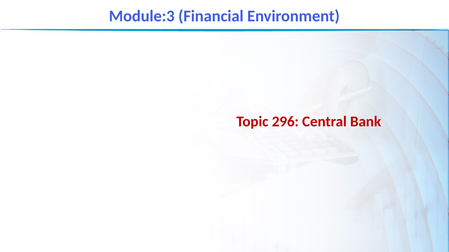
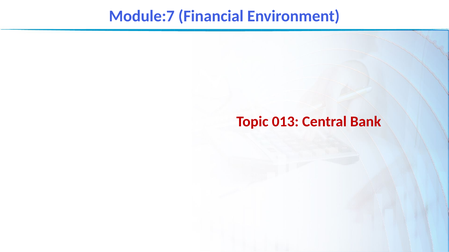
Module:3: Module:3 -> Module:7 (142, 16)
296: 296 -> 013 (285, 122)
